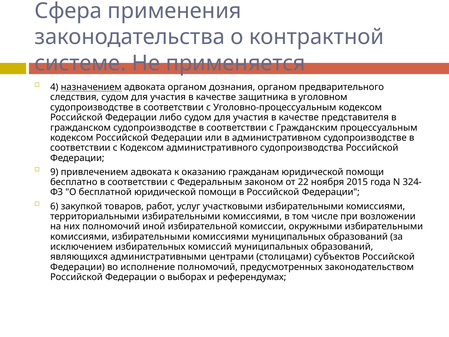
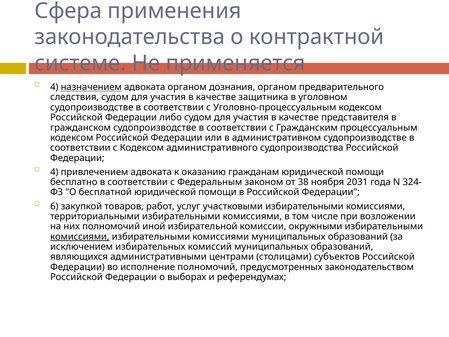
9: 9 -> 4 (54, 172)
22: 22 -> 38 (303, 182)
2015: 2015 -> 2031 (357, 182)
комиссиями underline: none -> present (80, 236)
